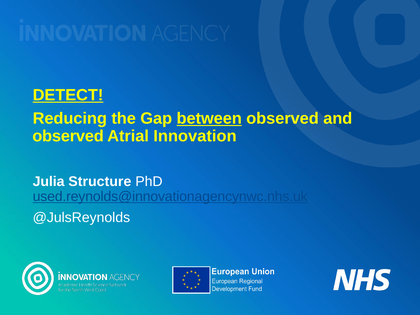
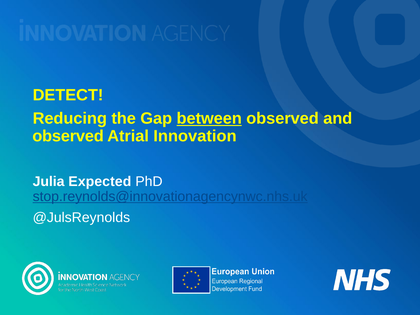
DETECT underline: present -> none (68, 95)
Structure: Structure -> Expected (100, 182)
used.reynolds@innovationagencynwc.nhs.uk: used.reynolds@innovationagencynwc.nhs.uk -> stop.reynolds@innovationagencynwc.nhs.uk (170, 197)
